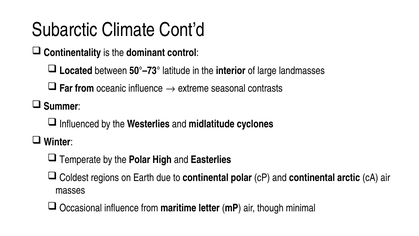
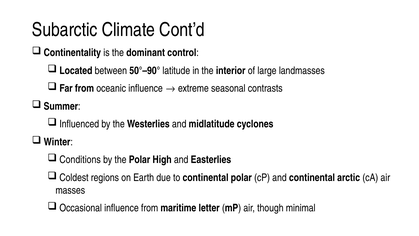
50°–73°: 50°–73° -> 50°–90° (145, 71)
Temperate: Temperate -> Conditions (80, 160)
